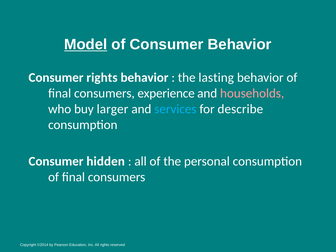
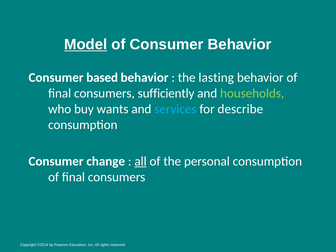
Consumer rights: rights -> based (102, 78)
experience: experience -> sufficiently (166, 93)
households colour: pink -> light green (252, 93)
larger: larger -> wants (113, 109)
hidden: hidden -> change (106, 161)
all underline: none -> present (141, 161)
